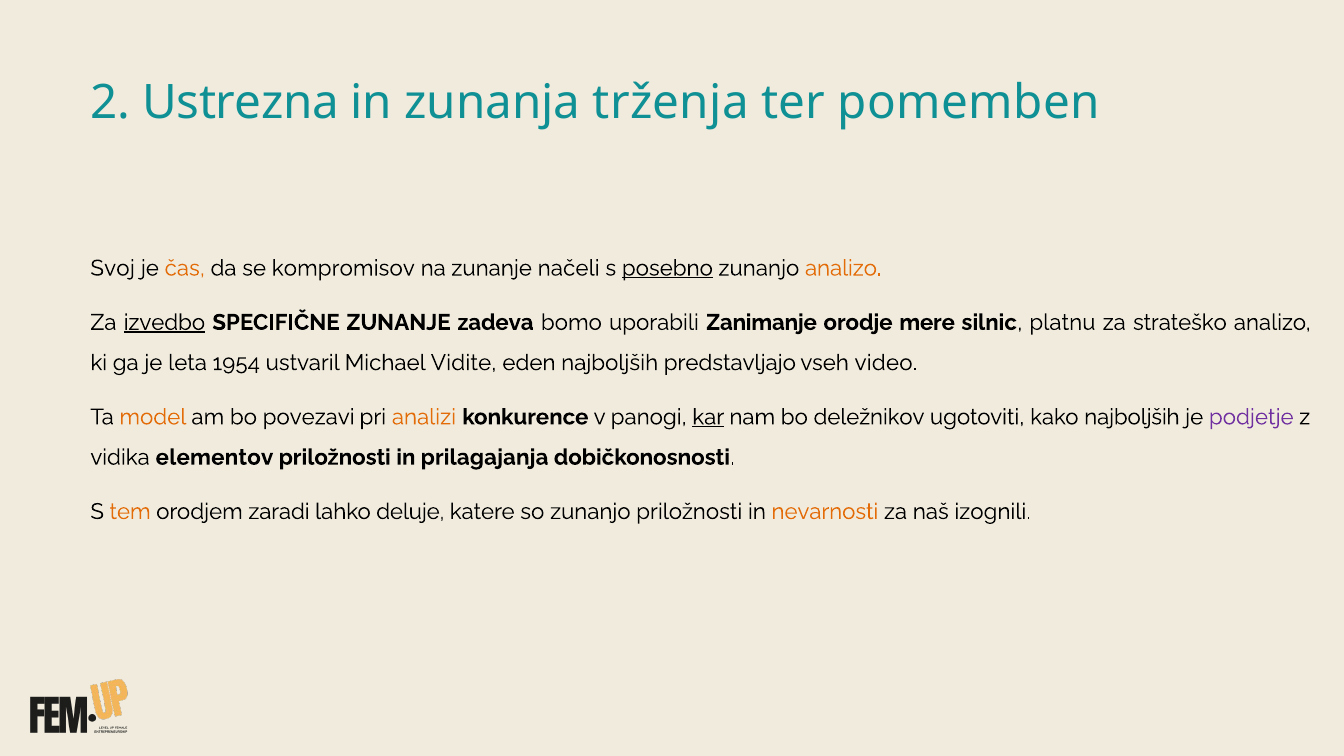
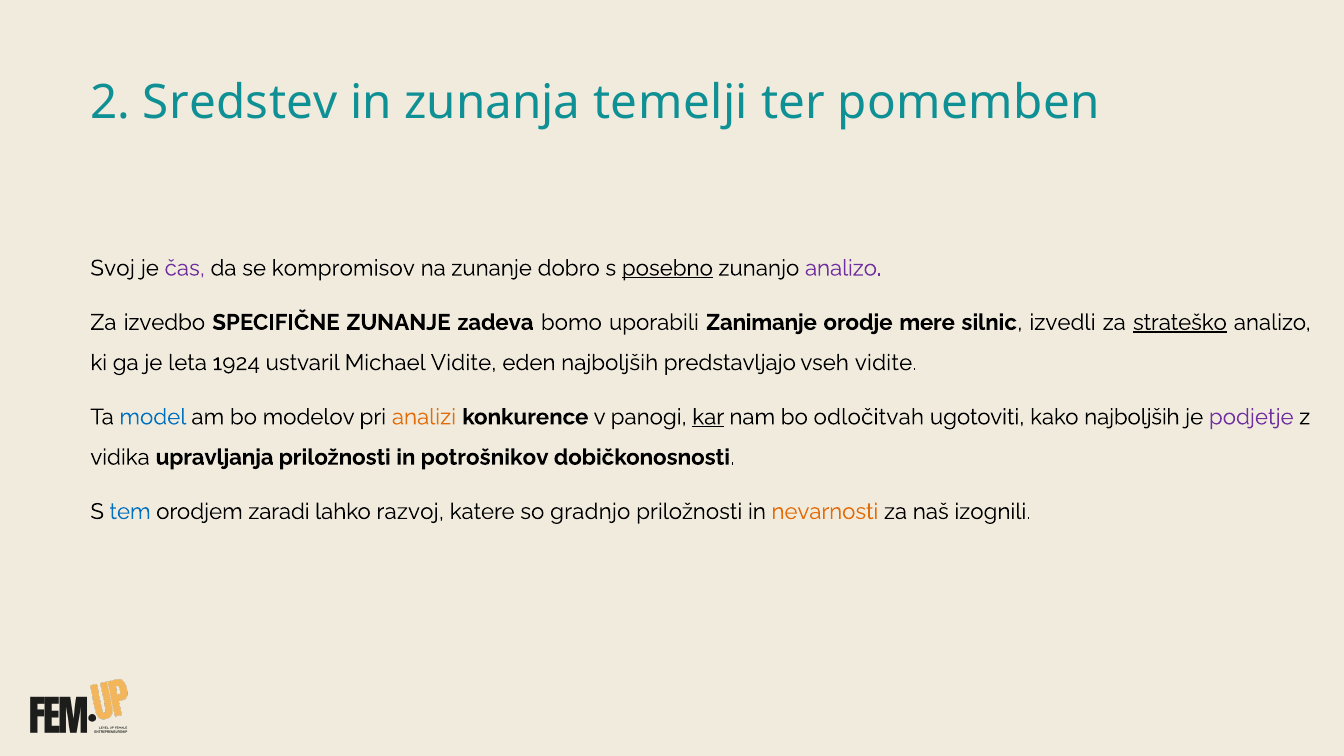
Ustrezna: Ustrezna -> Sredstev (240, 103)
trženja: trženja -> temelji (671, 103)
čas colour: orange -> purple (185, 268)
načeli: načeli -> dobro (569, 268)
analizo colour: orange -> purple (843, 268)
izvedbo underline: present -> none (164, 322)
platnu: platnu -> izvedli (1062, 322)
strateško underline: none -> present (1180, 322)
1954: 1954 -> 1924 (236, 363)
vseh video: video -> vidite (886, 363)
model colour: orange -> blue (153, 417)
povezavi: povezavi -> modelov (309, 417)
deležnikov: deležnikov -> odločitvah (869, 417)
elementov: elementov -> upravljanja (215, 457)
prilagajanja: prilagajanja -> potrošnikov (485, 457)
tem colour: orange -> blue (130, 512)
deluje: deluje -> razvoj (410, 512)
so zunanjo: zunanjo -> gradnjo (590, 512)
